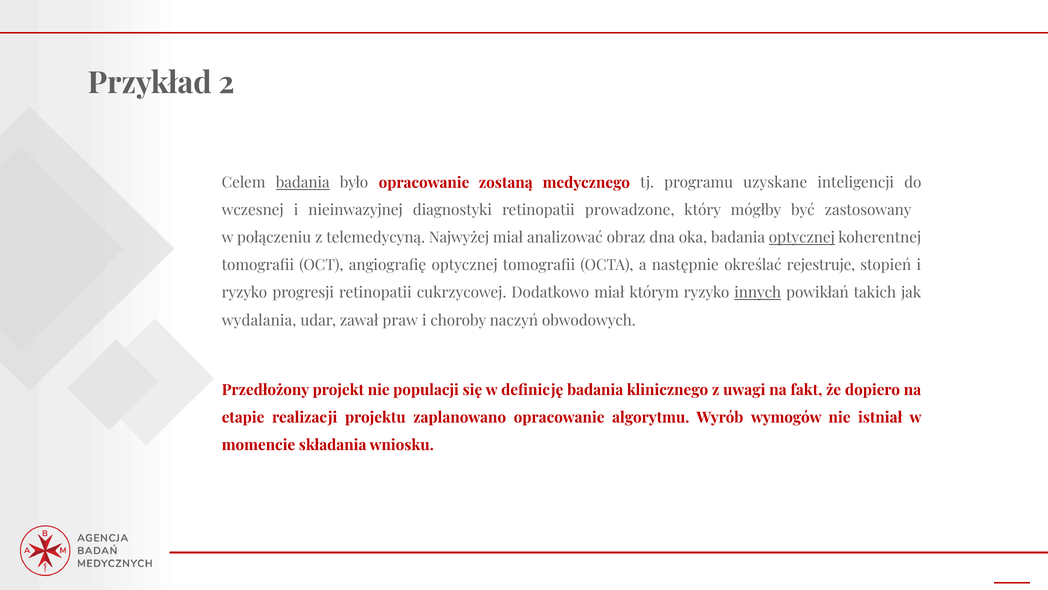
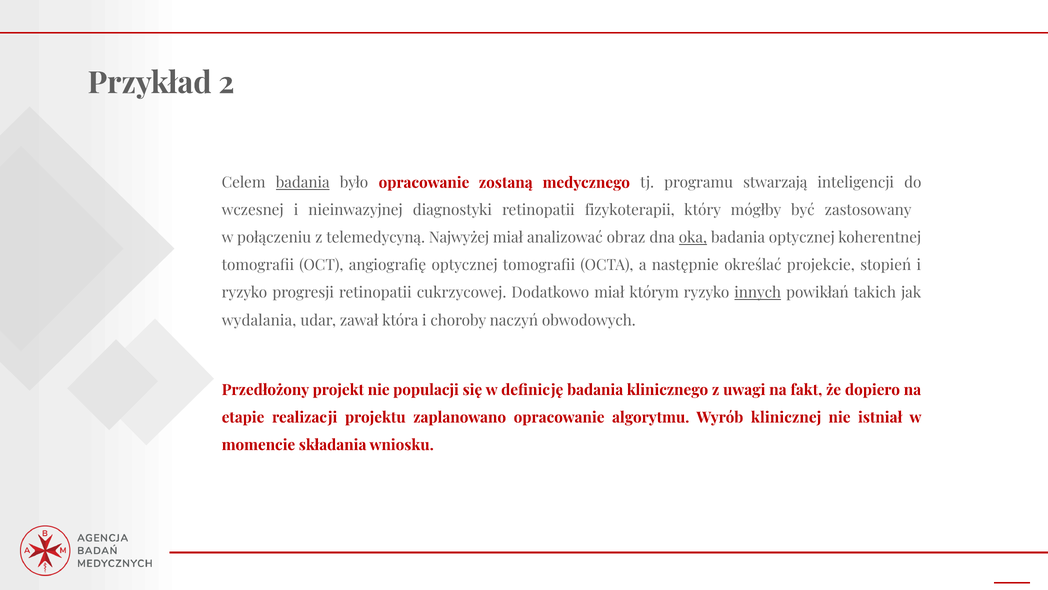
uzyskane: uzyskane -> stwarzają (775, 183)
prowadzone: prowadzone -> fizykoterapii (630, 210)
oka underline: none -> present (693, 238)
optycznej underline: present -> none (802, 238)
rejestruje: rejestruje -> projekcie (821, 265)
praw: praw -> która (400, 320)
wymogów: wymogów -> klinicznej (786, 417)
